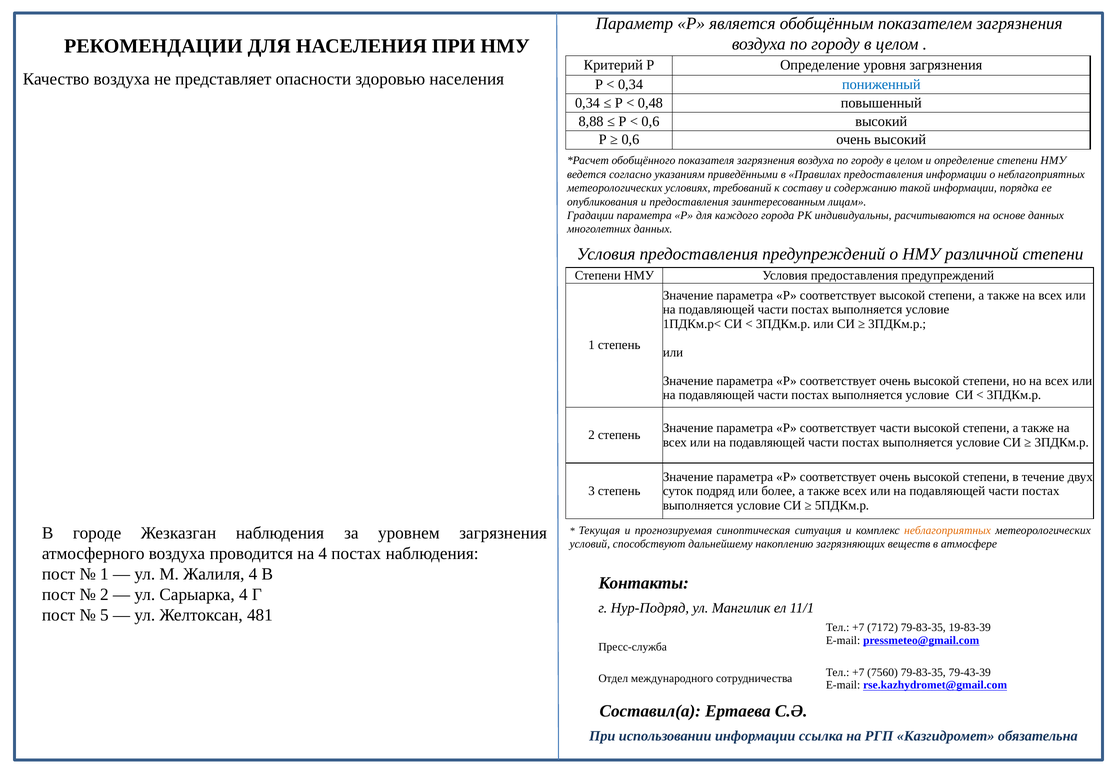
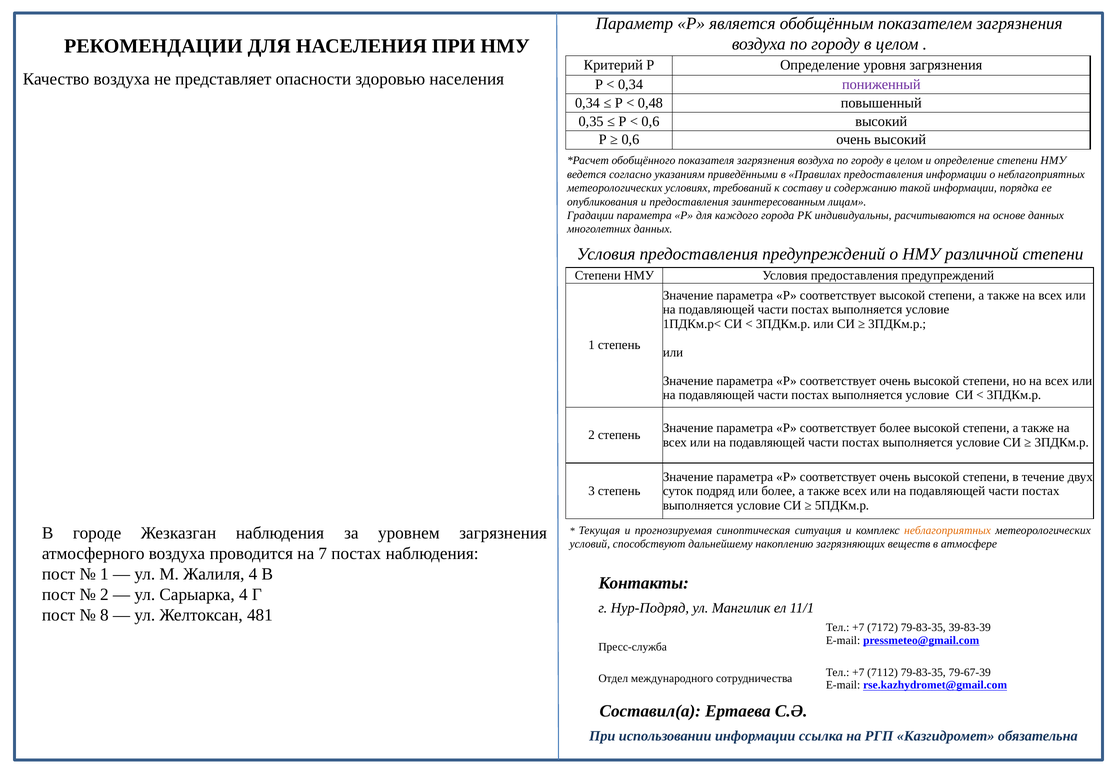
пониженный colour: blue -> purple (881, 84)
8,88: 8,88 -> 0,35 (591, 121)
соответствует части: части -> более (895, 428)
на 4: 4 -> 7 (323, 554)
5: 5 -> 8 (104, 616)
19-83-39: 19-83-39 -> 39-83-39 (970, 628)
7560: 7560 -> 7112 (883, 673)
79-43-39: 79-43-39 -> 79-67-39 (970, 673)
